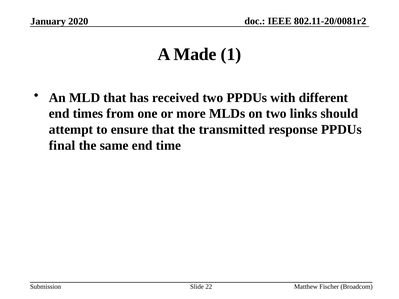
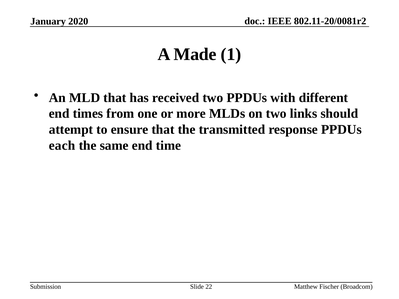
final: final -> each (62, 146)
